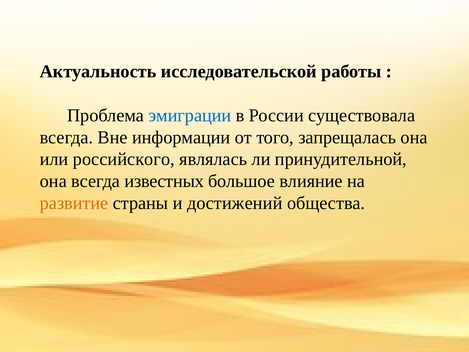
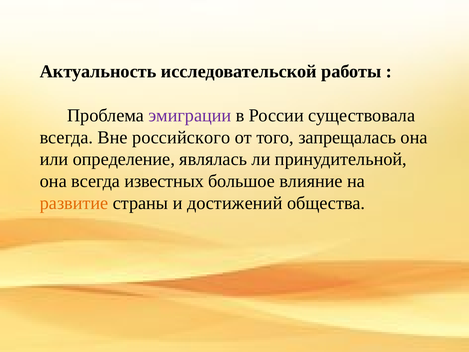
эмиграции colour: blue -> purple (190, 115)
информации: информации -> российского (181, 137)
российского: российского -> определение (124, 159)
